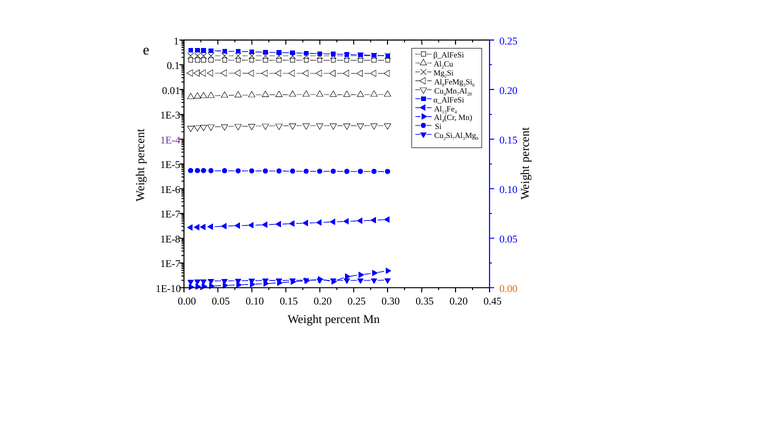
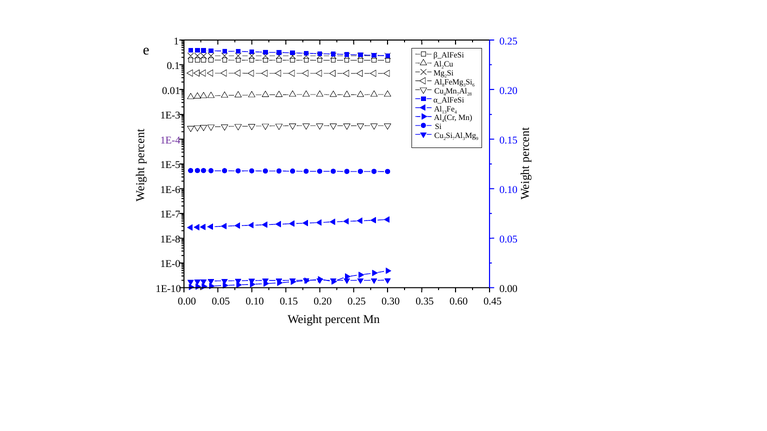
1E-7: 1E-7 -> 1E-0 (170, 264)
0.00 colour: orange -> black (508, 289)
0.35 0.20: 0.20 -> 0.60 (459, 301)
